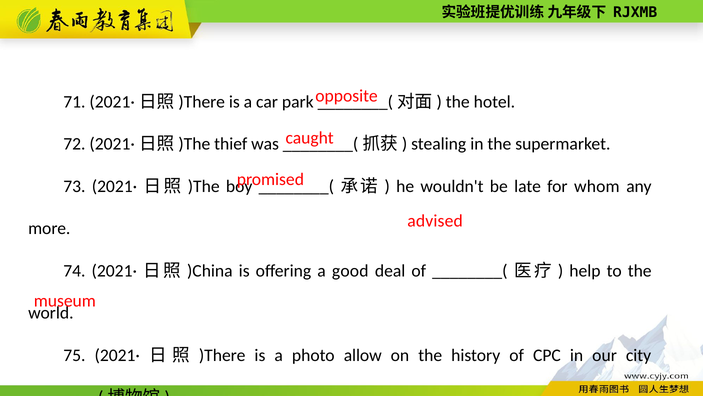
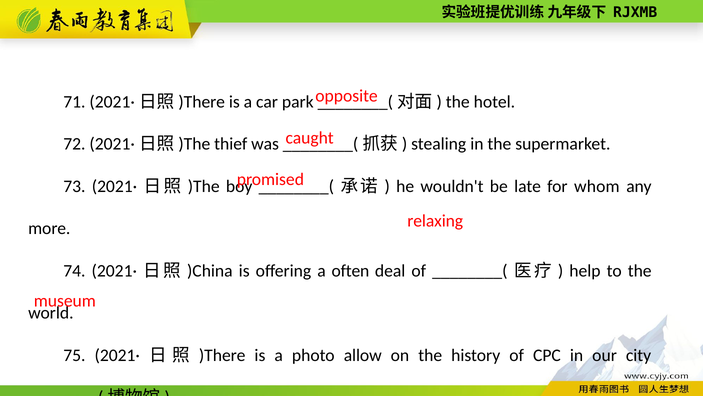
advised: advised -> relaxing (435, 220)
good: good -> often (350, 270)
